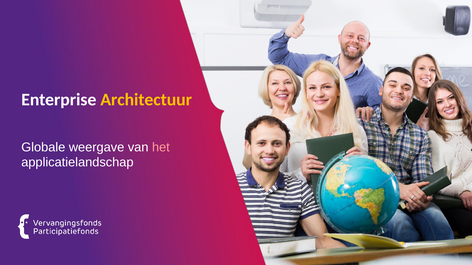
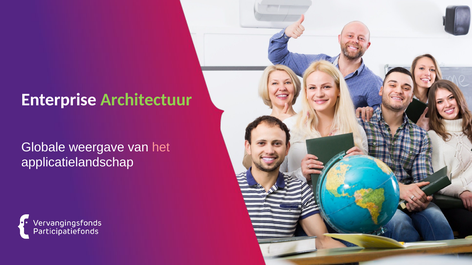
Architectuur colour: yellow -> light green (146, 100)
